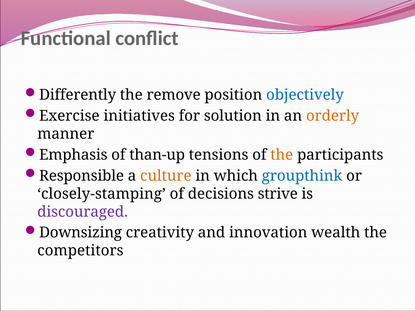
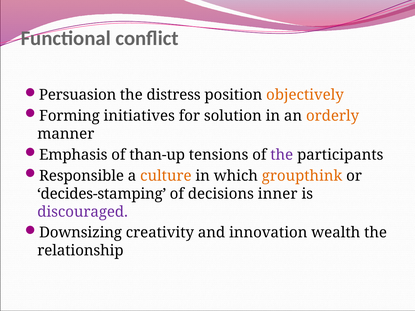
Differently: Differently -> Persuasion (78, 95)
remove: remove -> distress (174, 95)
objectively colour: blue -> orange (305, 95)
Exercise: Exercise -> Forming (69, 116)
the colour: orange -> purple (282, 155)
groupthink colour: blue -> orange (302, 176)
closely-stamping: closely-stamping -> decides-stamping (102, 194)
strive: strive -> inner (278, 194)
competitors: competitors -> relationship (80, 251)
